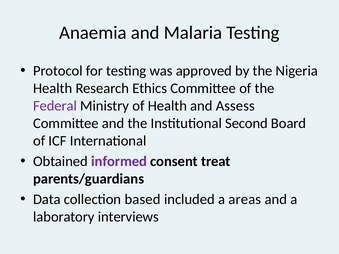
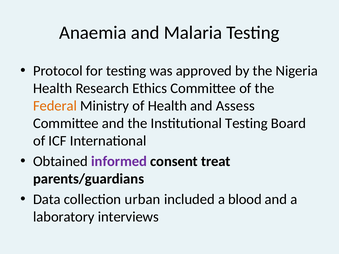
Federal colour: purple -> orange (55, 106)
Institutional Second: Second -> Testing (246, 123)
based: based -> urban (143, 200)
areas: areas -> blood (245, 200)
